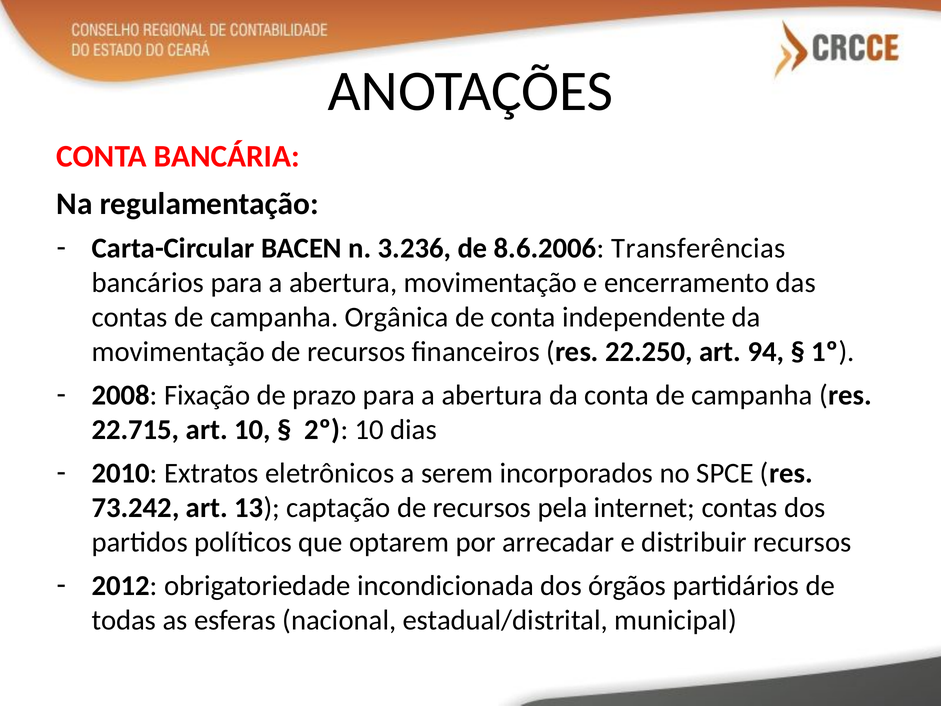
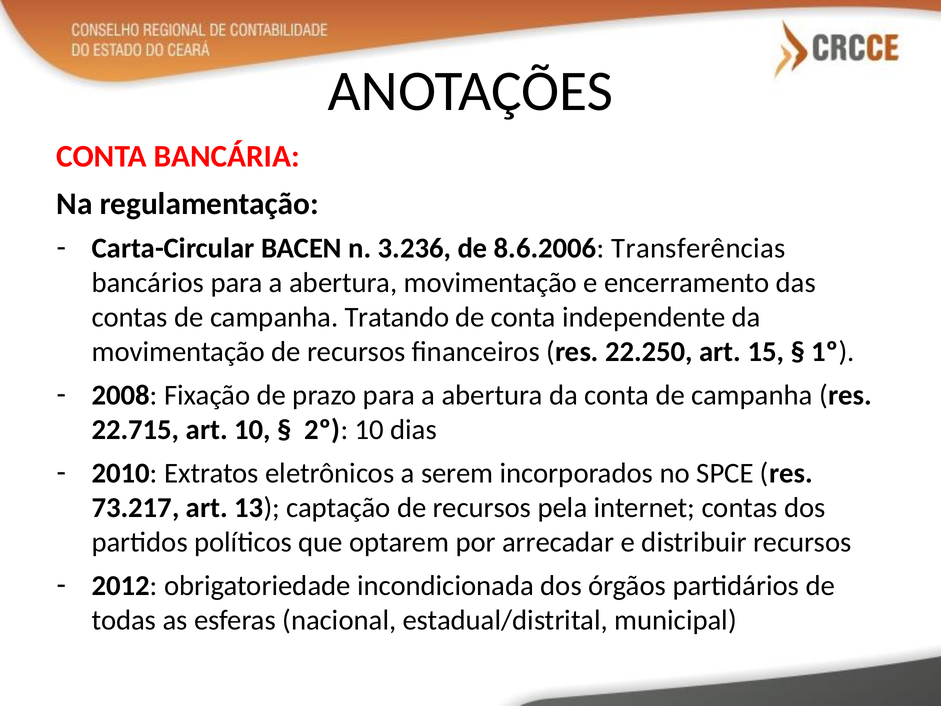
Orgânica: Orgânica -> Tratando (397, 317)
94: 94 -> 15 (766, 352)
73.242: 73.242 -> 73.217 (136, 508)
